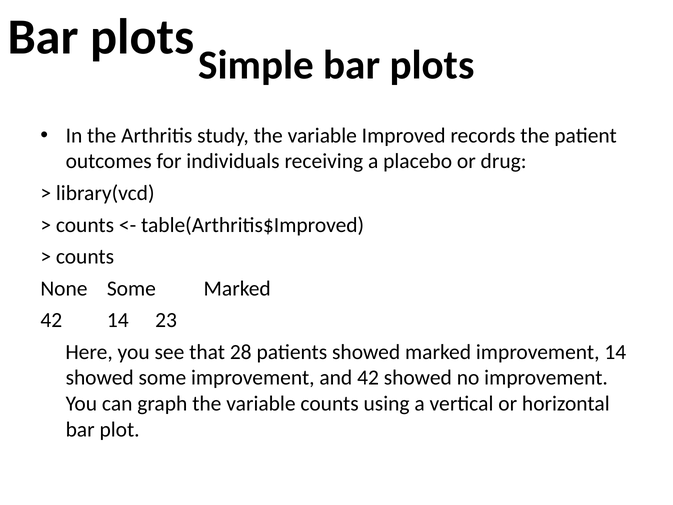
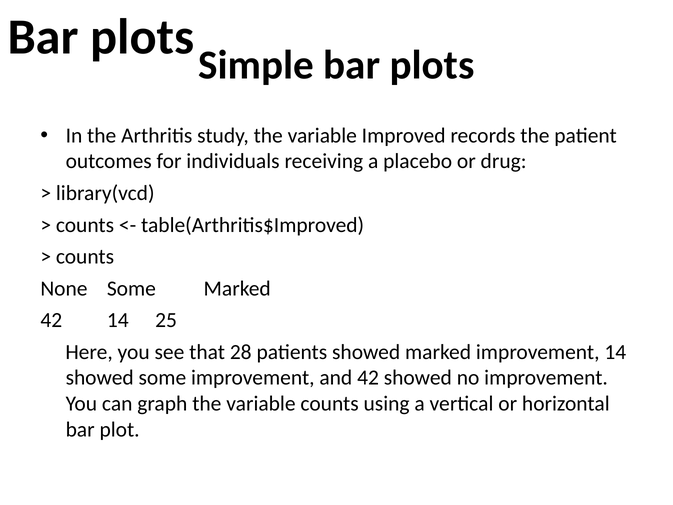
23: 23 -> 25 (166, 320)
